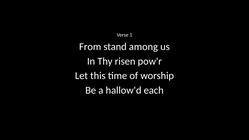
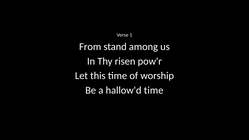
hallow'd each: each -> time (154, 90)
